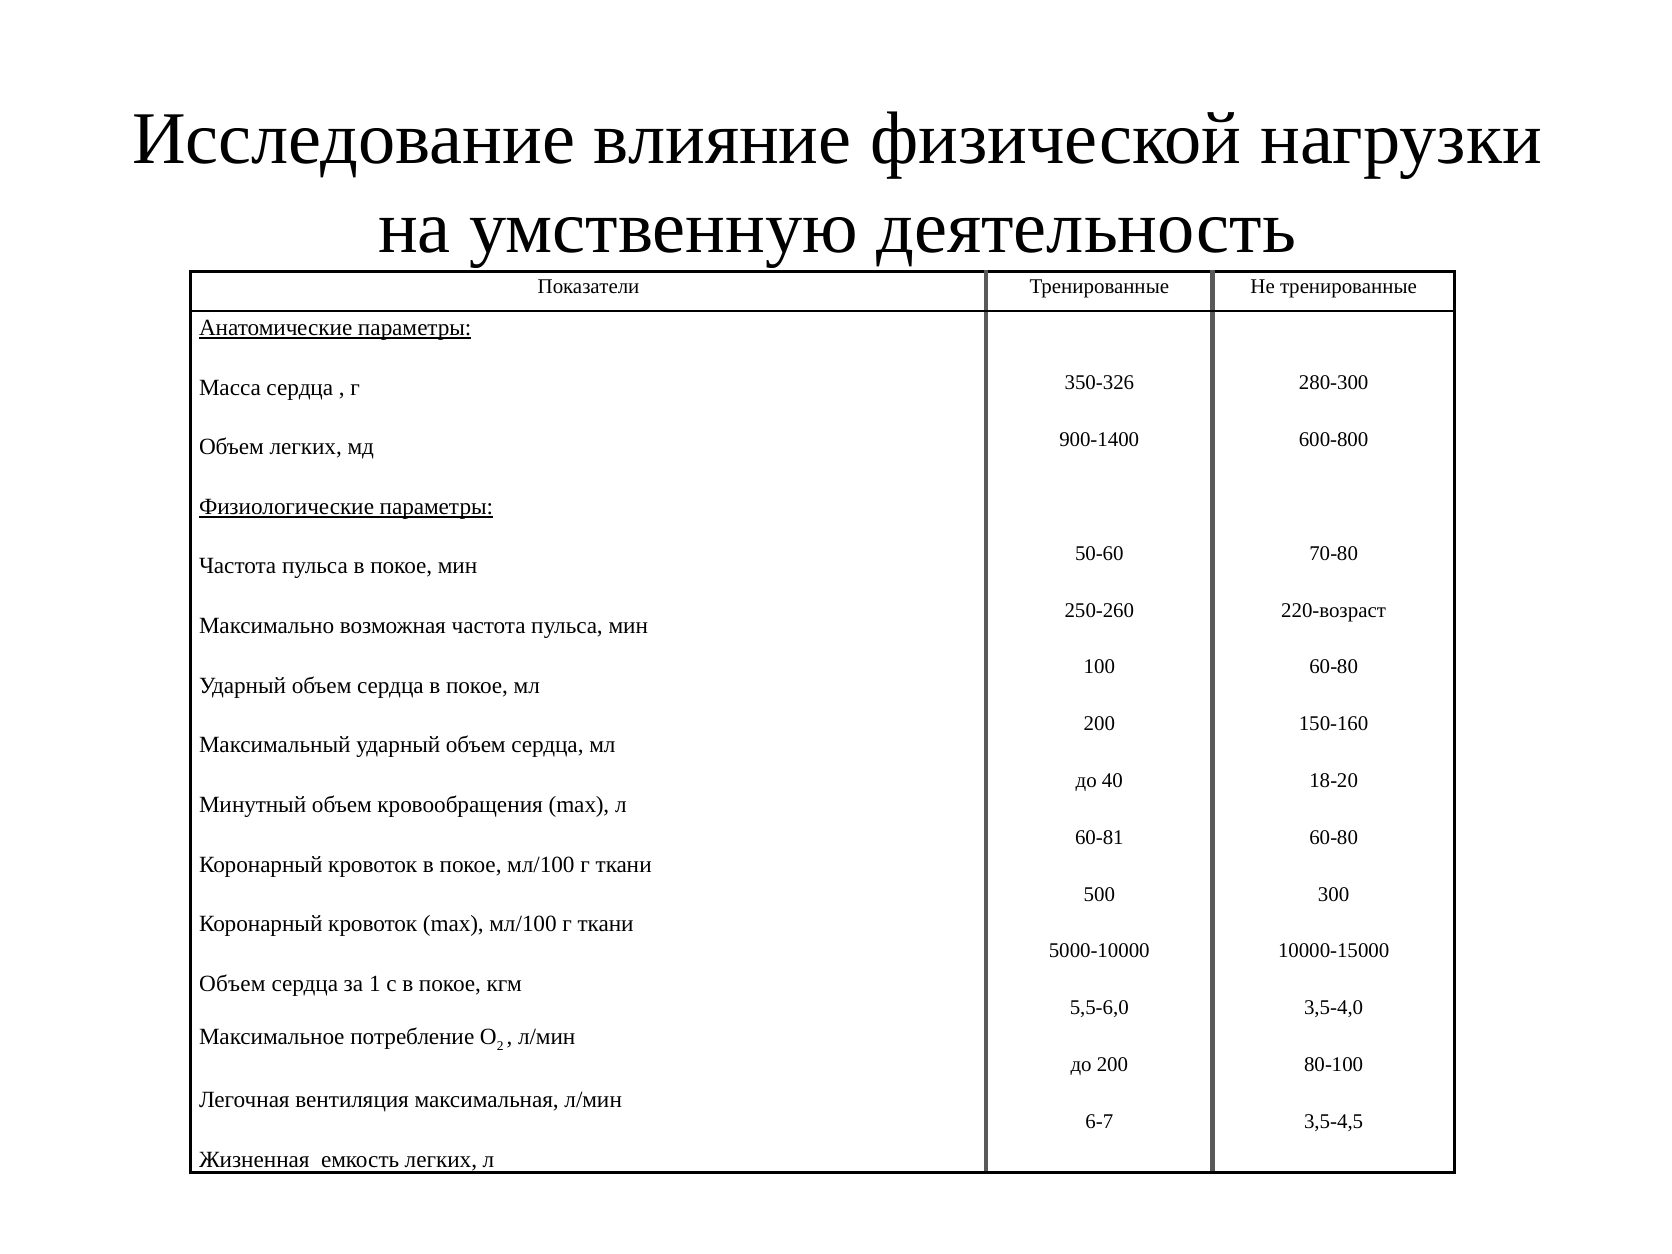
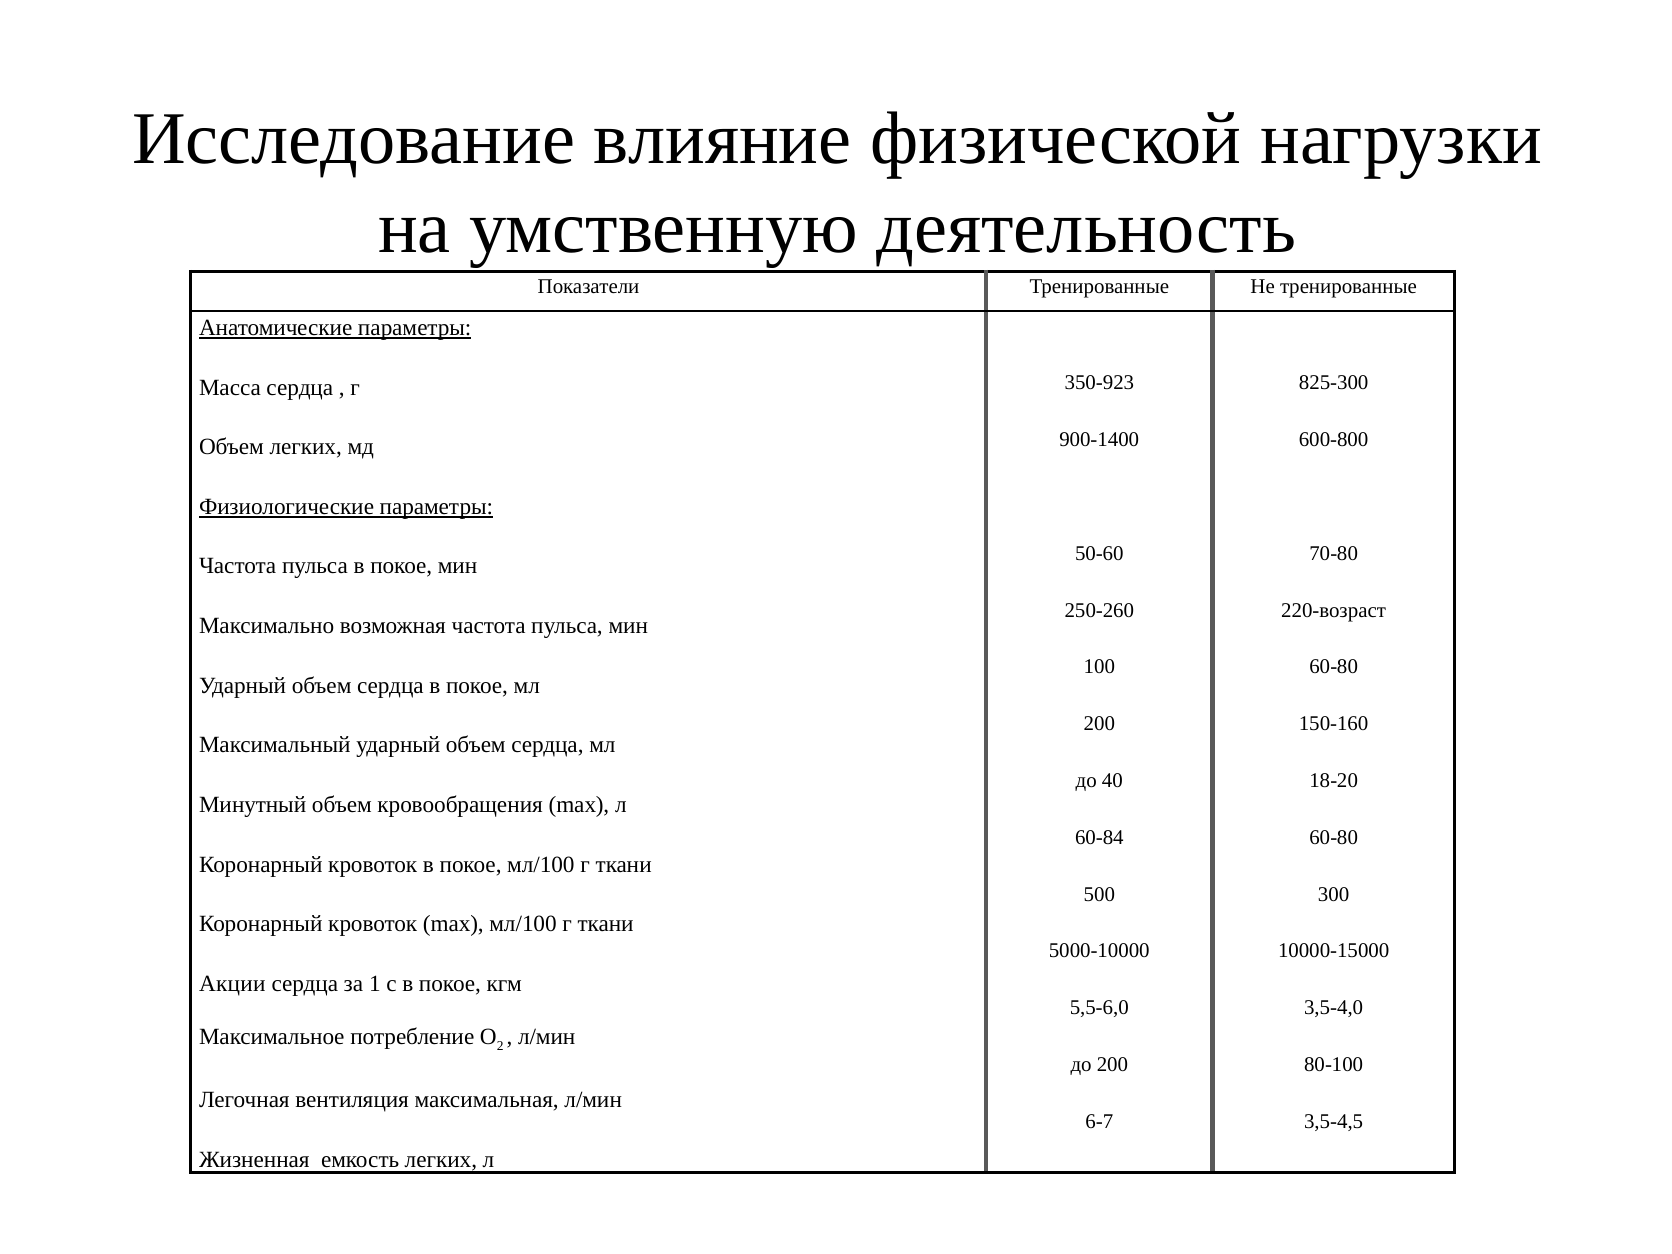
350-326: 350-326 -> 350-923 (1099, 383)
280-300: 280-300 -> 825-300 (1334, 383)
60-81: 60-81 -> 60-84 (1099, 837)
Объем: Объем -> Акции (232, 984)
